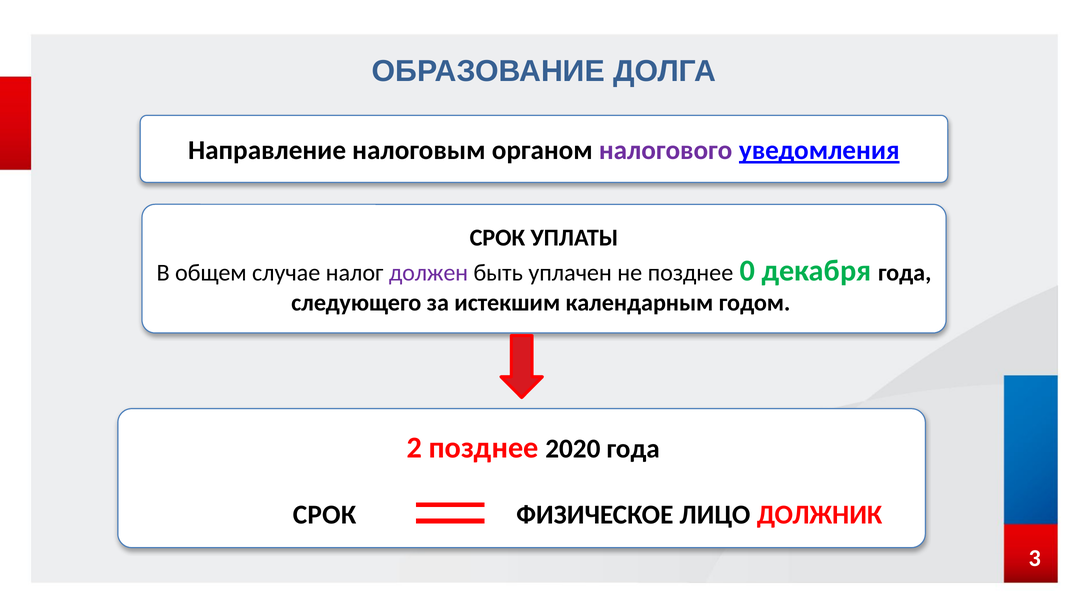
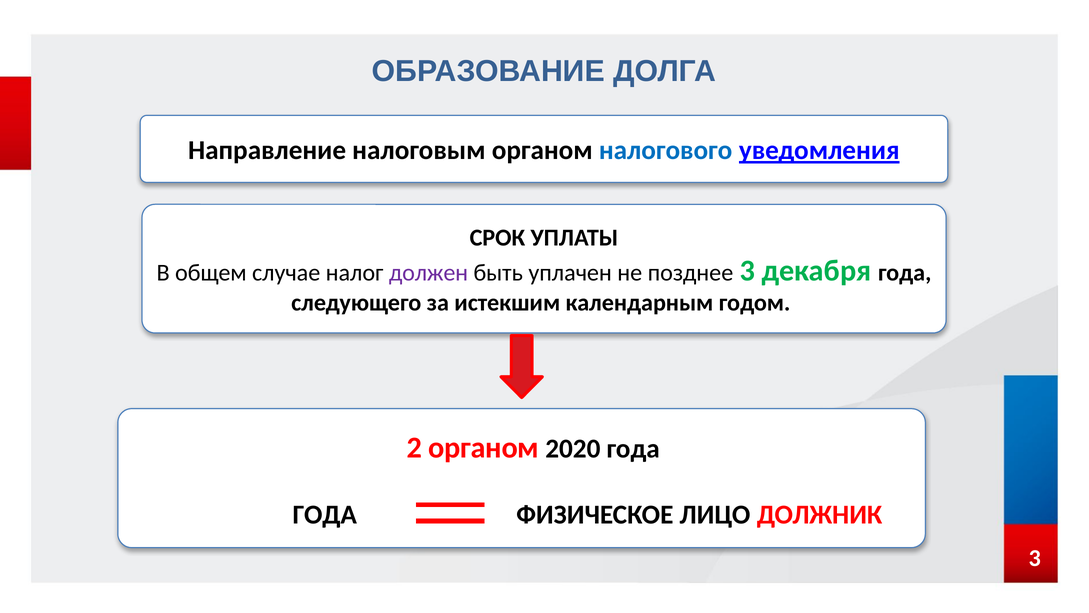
налогового colour: purple -> blue (666, 150)
позднее 0: 0 -> 3 (747, 271)
2 позднее: позднее -> органом (484, 447)
СРОК: СРОК -> ГОДА (325, 514)
